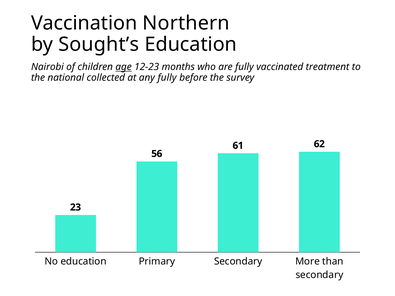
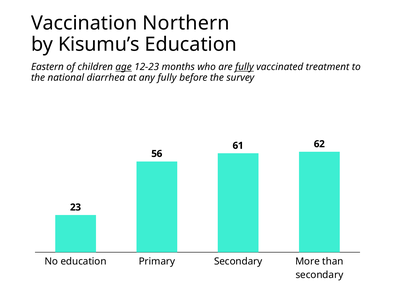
Sought’s: Sought’s -> Kisumu’s (99, 45)
Nairobi: Nairobi -> Eastern (47, 67)
fully underline: none -> present (244, 67)
collected: collected -> diarrhea (106, 78)
